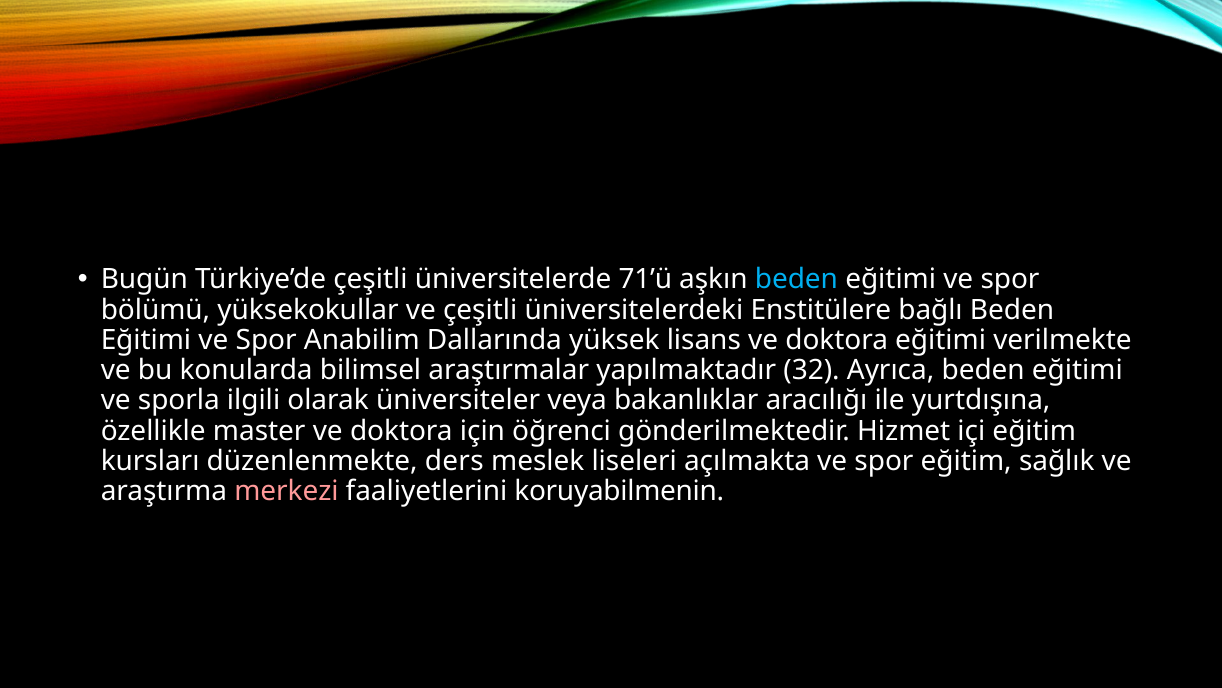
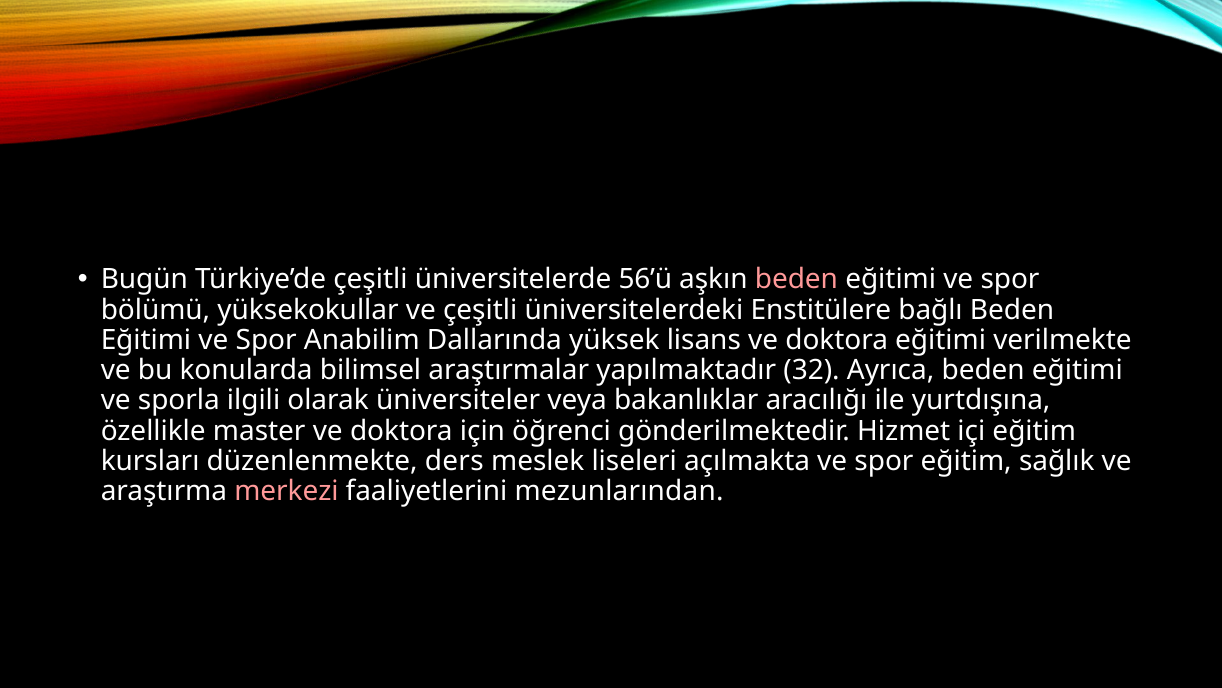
71’ü: 71’ü -> 56’ü (645, 279)
beden colour: light blue -> pink (796, 279)
koruyabilmenin: koruyabilmenin -> mezunlarından (619, 491)
